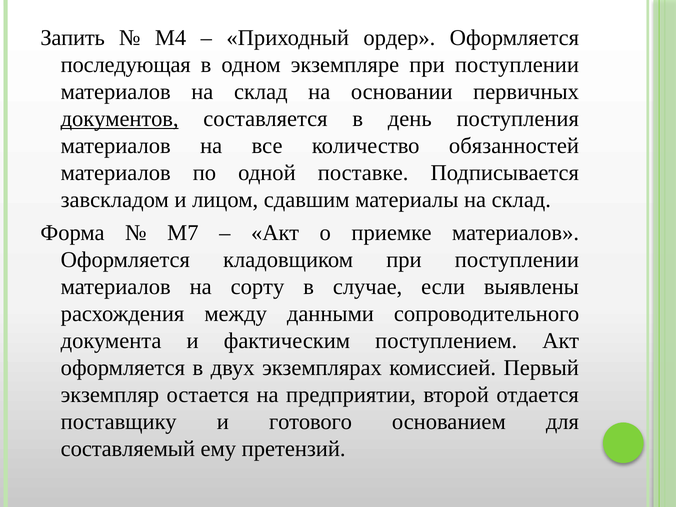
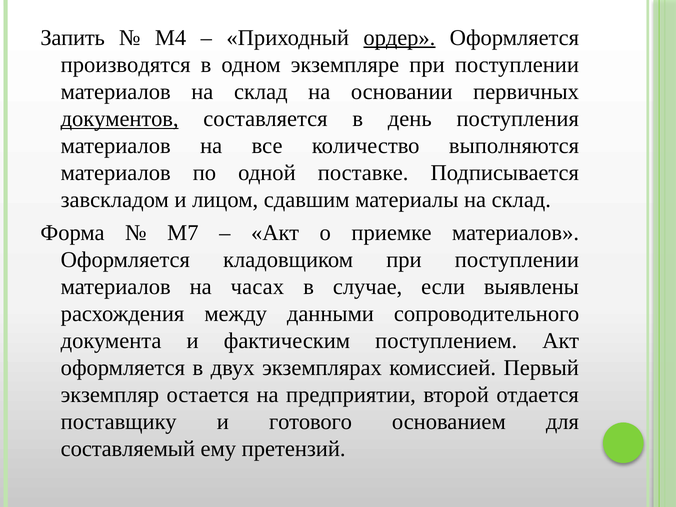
ордер underline: none -> present (399, 38)
последующая: последующая -> производятся (126, 65)
обязанностей: обязанностей -> выполняются (514, 146)
сорту: сорту -> часах (257, 287)
